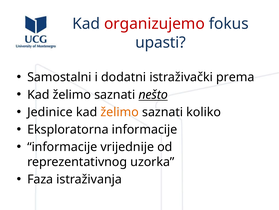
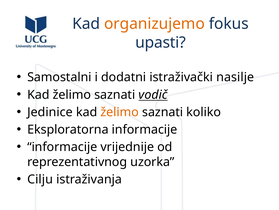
organizujemo colour: red -> orange (154, 24)
prema: prema -> nasilje (235, 77)
nešto: nešto -> vodič (153, 94)
Faza: Faza -> Cilju (40, 179)
